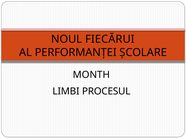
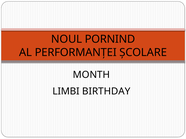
FIECĂRUI: FIECĂRUI -> PORNIND (110, 39)
PROCESUL: PROCESUL -> BIRTHDAY (106, 92)
